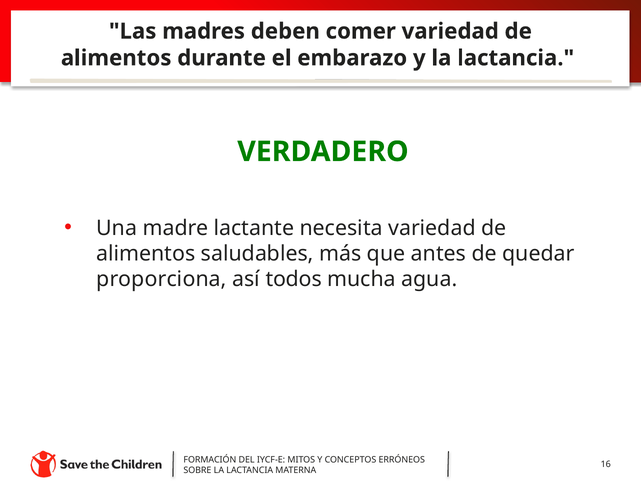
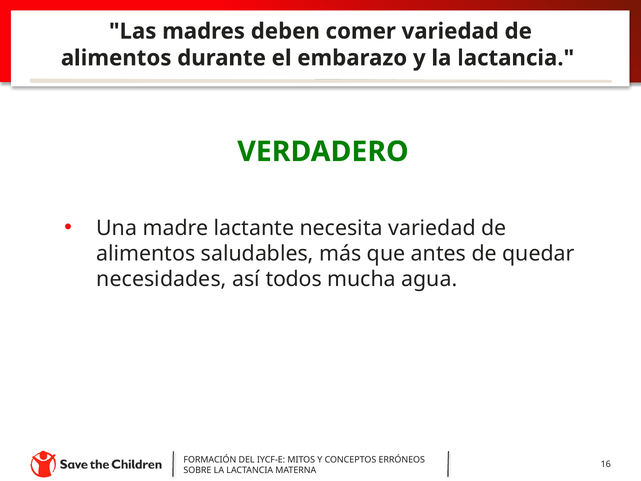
proporciona: proporciona -> necesidades (161, 279)
